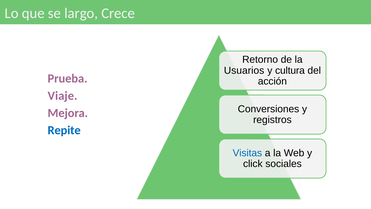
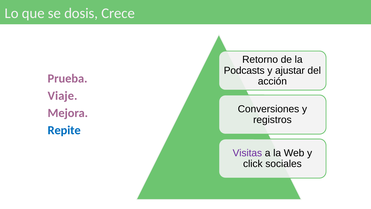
largo: largo -> dosis (81, 13)
Usuarios: Usuarios -> Podcasts (244, 70)
cultura: cultura -> ajustar (290, 70)
Visitas colour: blue -> purple (247, 153)
